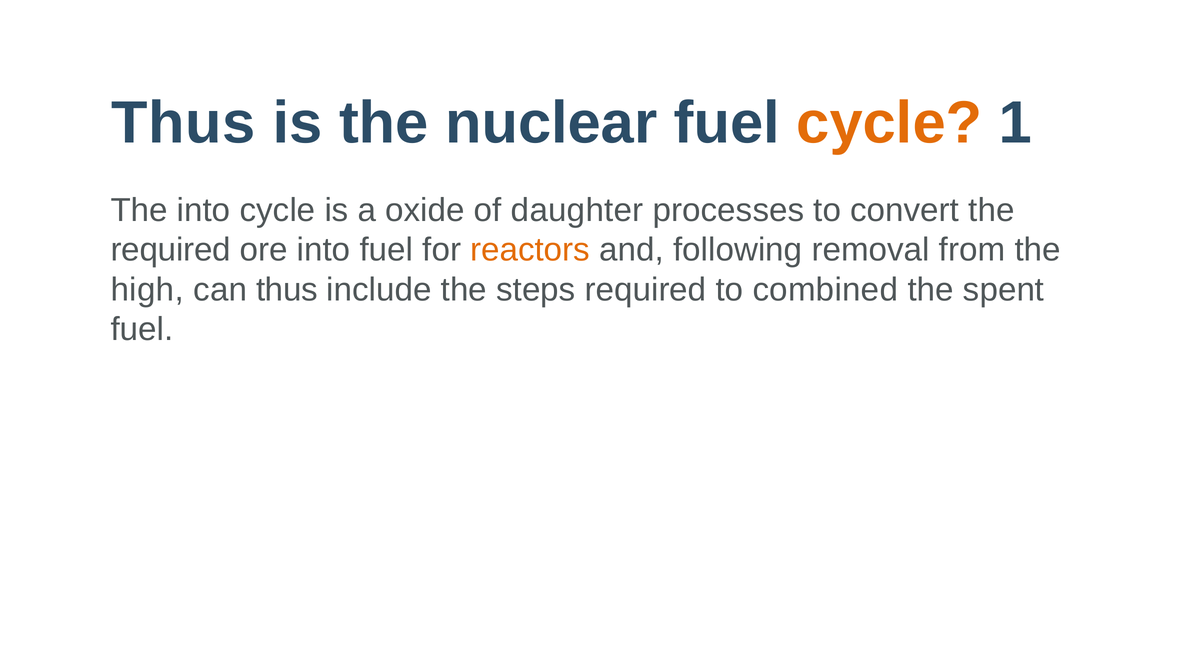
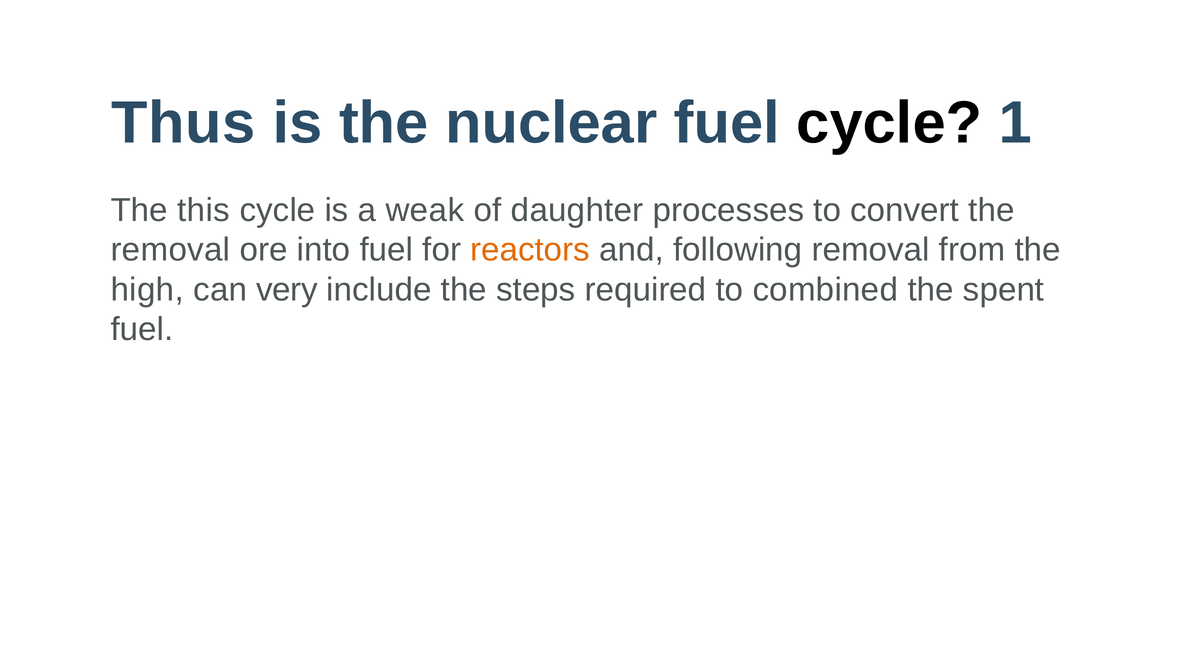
cycle colour: orange -> black (889, 123)
The into: into -> this (204, 210)
oxide: oxide -> weak (425, 210)
required: required -> removal (170, 250)
can thus: thus -> very (287, 290)
